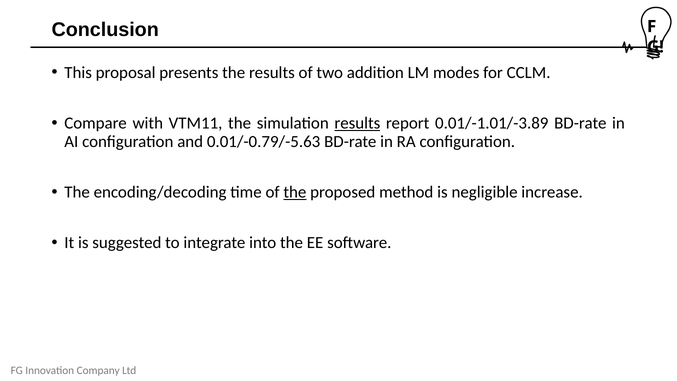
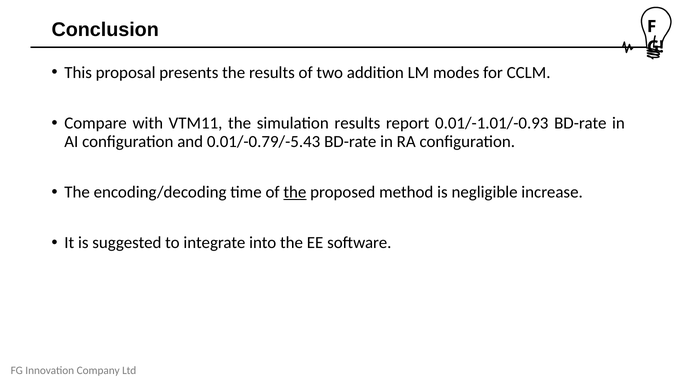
results underline: present -> none (357, 123)
0.01/-1.01/-3.89: 0.01/-1.01/-3.89 -> 0.01/-1.01/-0.93 (492, 123)
0.01/-0.79/-5.63: 0.01/-0.79/-5.63 -> 0.01/-0.79/-5.43 (264, 141)
